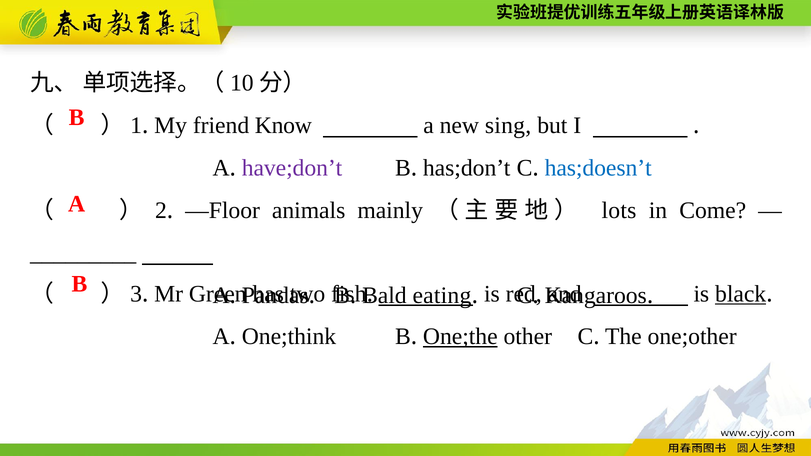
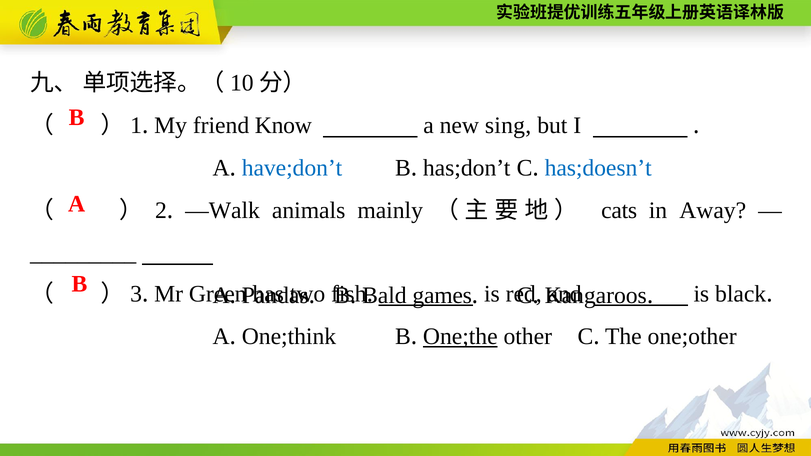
have;don’t colour: purple -> blue (292, 168)
—Floor: —Floor -> —Walk (223, 211)
lots: lots -> cats (619, 211)
Come: Come -> Away (713, 211)
black underline: present -> none (741, 294)
eating: eating -> games (442, 296)
